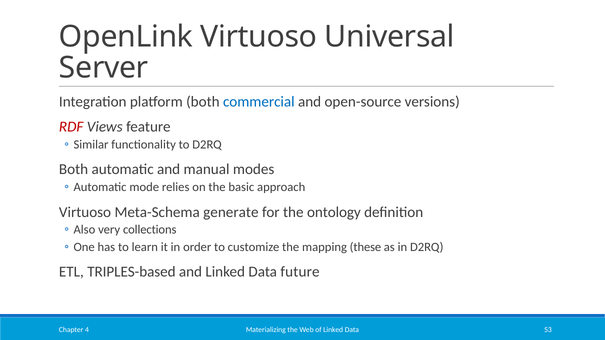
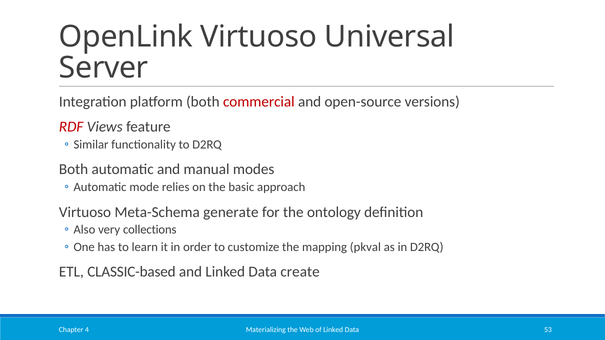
commercial colour: blue -> red (259, 102)
these: these -> pkval (365, 247)
TRIPLES-based: TRIPLES-based -> CLASSIC-based (131, 272)
future: future -> create (300, 272)
